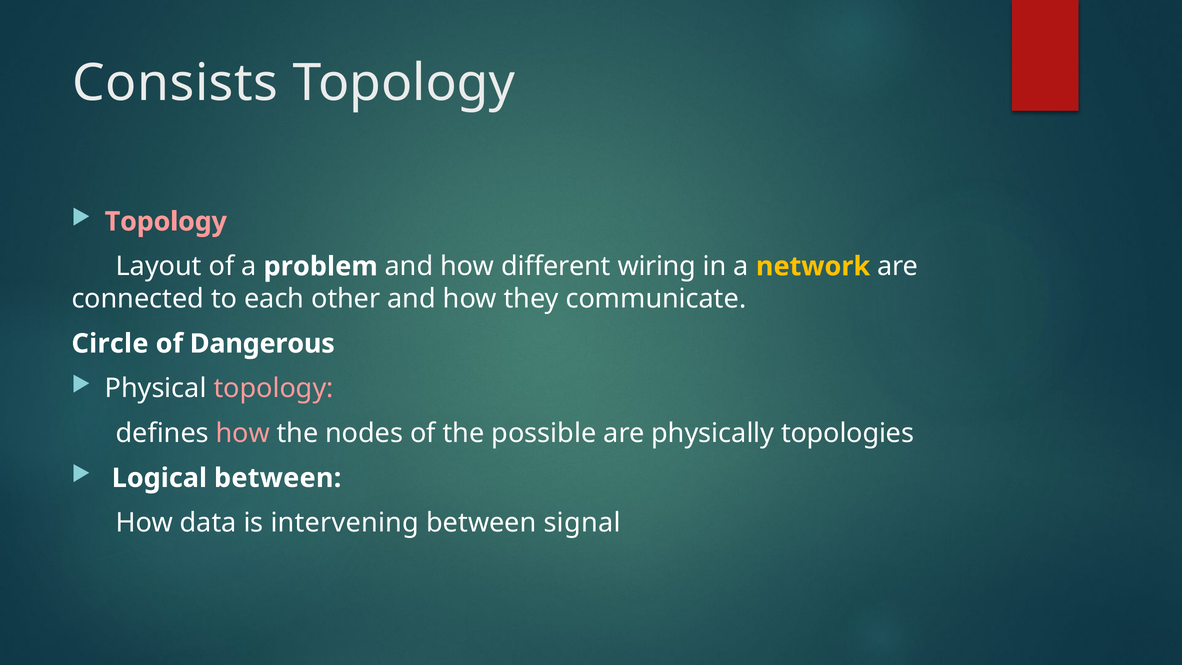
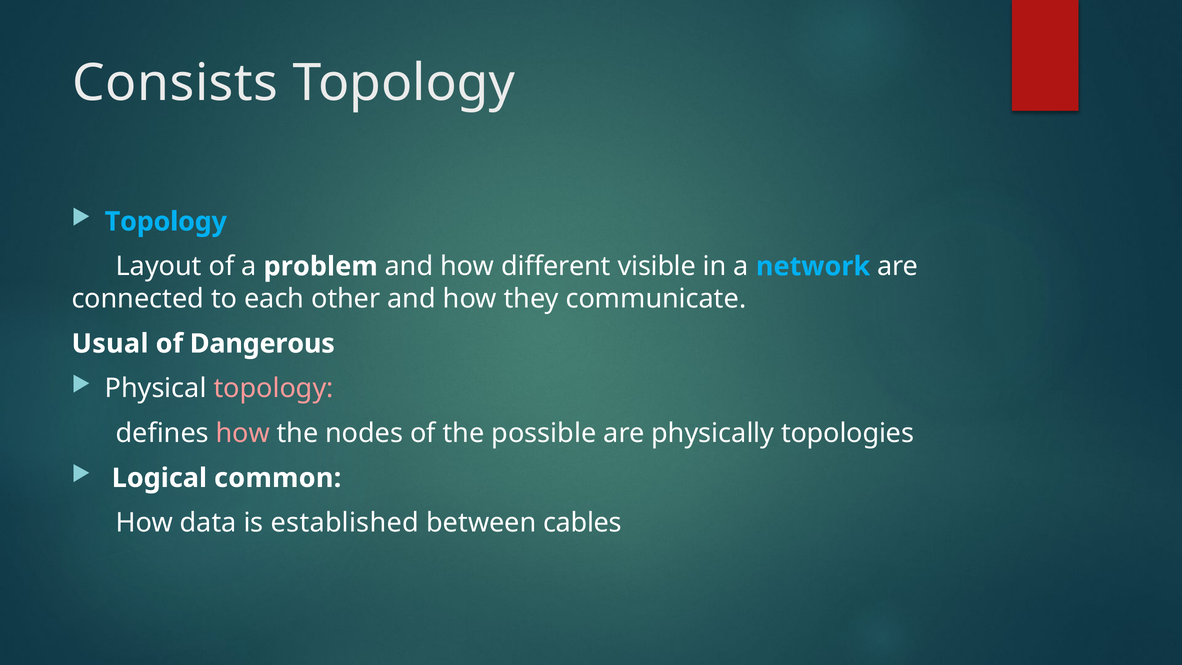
Topology colour: pink -> light blue (166, 222)
wiring: wiring -> visible (657, 266)
network colour: yellow -> light blue (813, 266)
Circle: Circle -> Usual (110, 344)
Logical between: between -> common (278, 478)
intervening: intervening -> established (345, 523)
signal: signal -> cables (582, 523)
